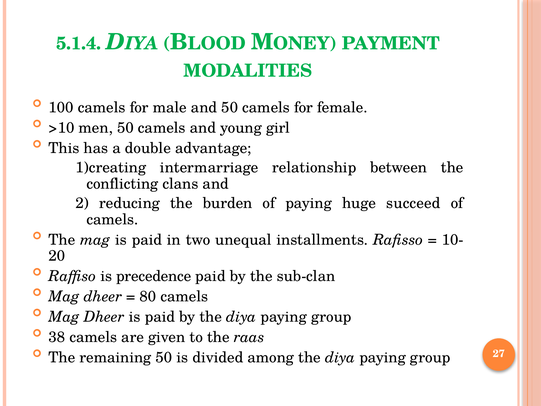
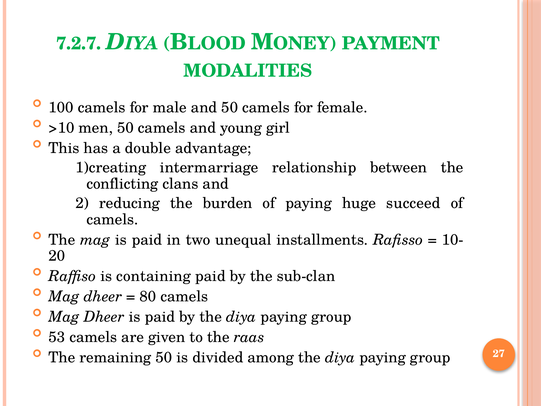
5.1.4: 5.1.4 -> 7.2.7 (79, 44)
precedence: precedence -> containing (154, 276)
38: 38 -> 53 (57, 337)
